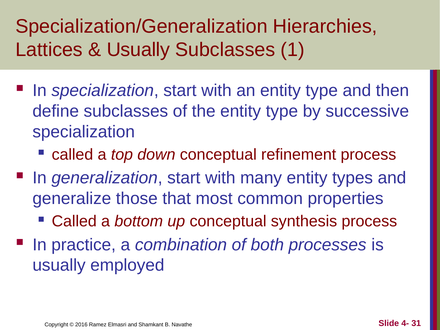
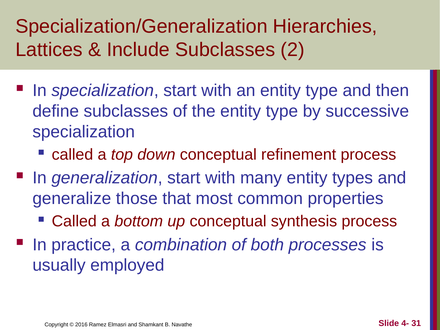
Usually: Usually -> Include (138, 50)
1: 1 -> 2 (293, 50)
